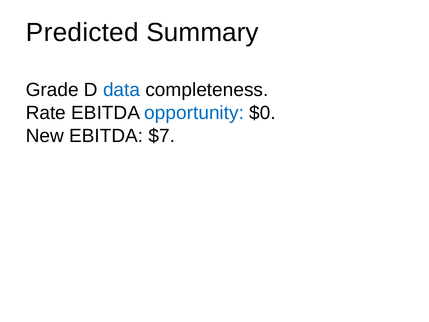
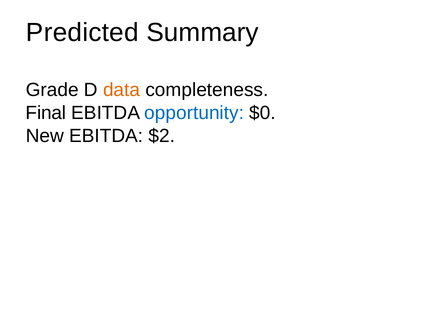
data colour: blue -> orange (122, 90)
Rate: Rate -> Final (46, 113)
$7: $7 -> $2 (162, 136)
